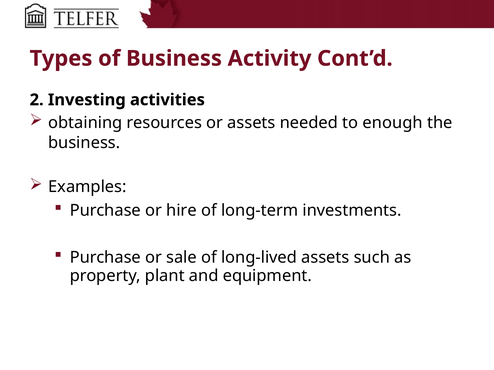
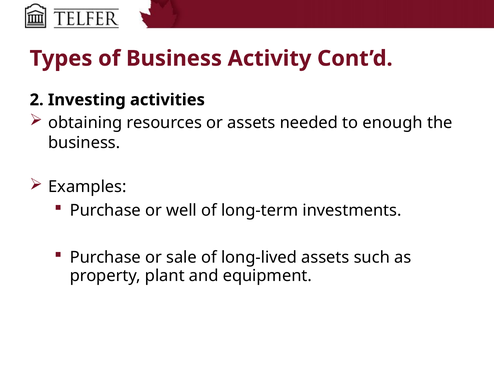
hire: hire -> well (181, 211)
